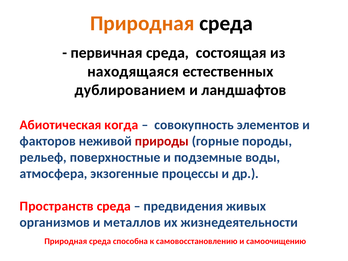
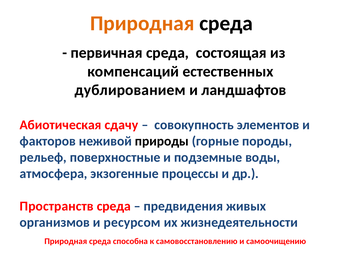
находящаяся: находящаяся -> компенсаций (133, 71)
когда: когда -> сдачу (121, 125)
природы colour: red -> black (162, 141)
металлов: металлов -> ресурсом (132, 222)
